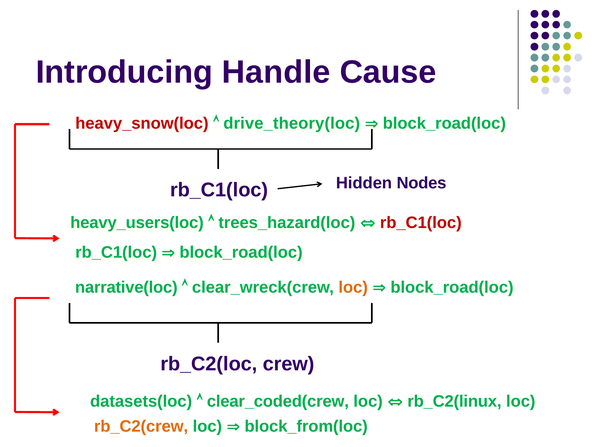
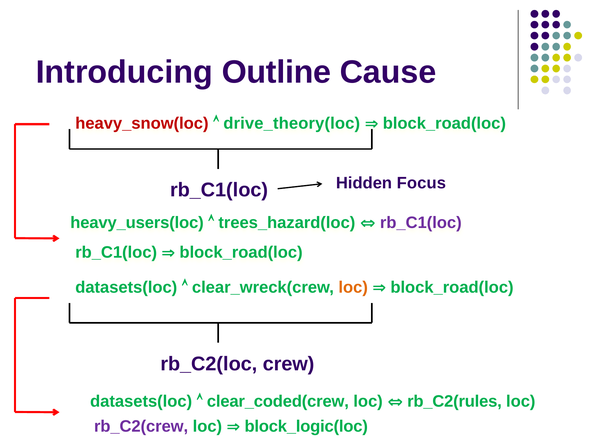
Handle: Handle -> Outline (276, 72)
Nodes: Nodes -> Focus (421, 183)
rb_C1(loc colour: red -> purple (421, 222)
narrative(loc: narrative(loc -> datasets(loc (126, 287)
rb_C2(linux: rb_C2(linux -> rb_C2(rules (454, 401)
rb_C2(crew colour: orange -> purple (141, 426)
block_from(loc: block_from(loc -> block_logic(loc (306, 426)
